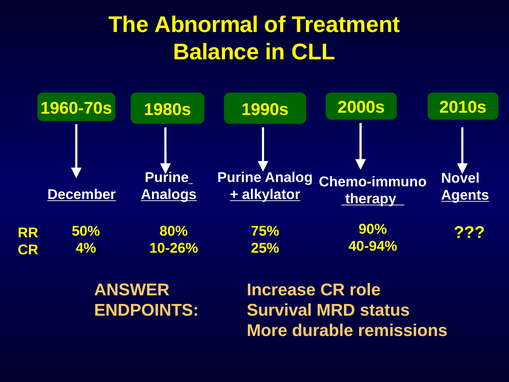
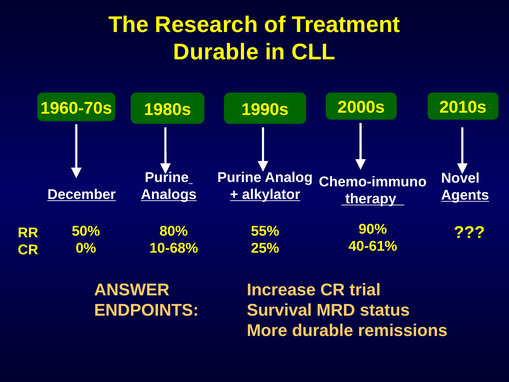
Abnormal: Abnormal -> Research (206, 25)
Balance: Balance -> Durable (216, 52)
75%: 75% -> 55% (265, 231)
40-94%: 40-94% -> 40-61% (373, 246)
4%: 4% -> 0% (86, 248)
10-26%: 10-26% -> 10-68% (174, 248)
role: role -> trial (365, 290)
